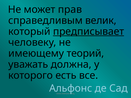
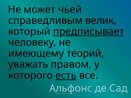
прав: прав -> чьей (70, 10)
должна: должна -> правом (71, 65)
есть underline: none -> present (66, 76)
